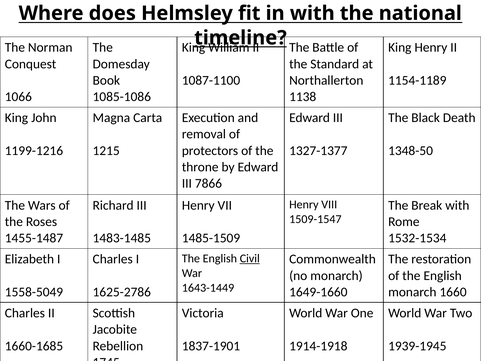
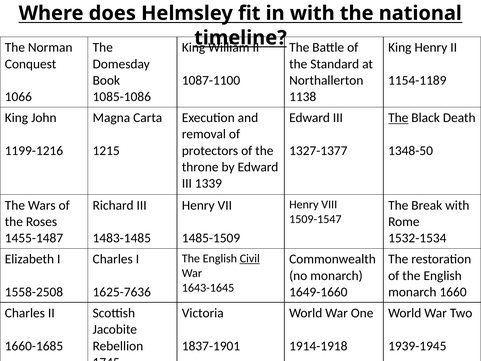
The underline: none -> present (398, 118)
7866: 7866 -> 1339 (208, 183)
1643-1449: 1643-1449 -> 1643-1645 (208, 288)
1558-5049: 1558-5049 -> 1558-2508 (34, 292)
1625-2786: 1625-2786 -> 1625-7636 (122, 292)
